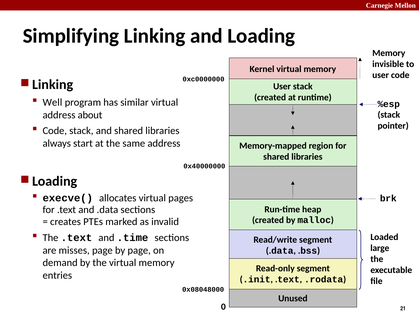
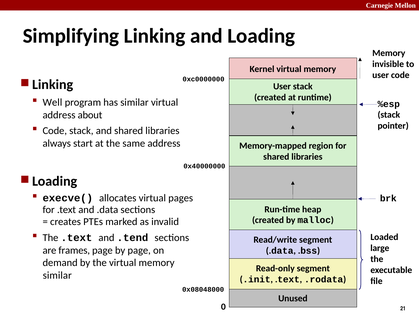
.time: .time -> .tend (133, 238)
misses: misses -> frames (74, 251)
entries: entries -> similar (57, 276)
